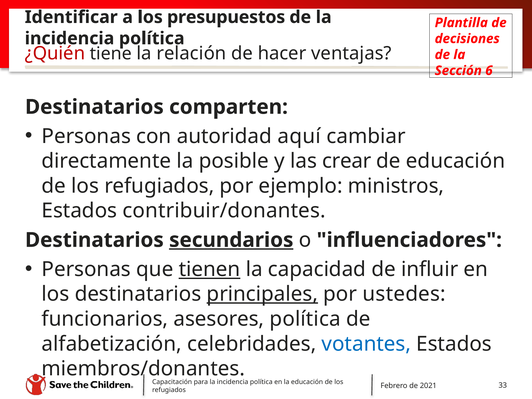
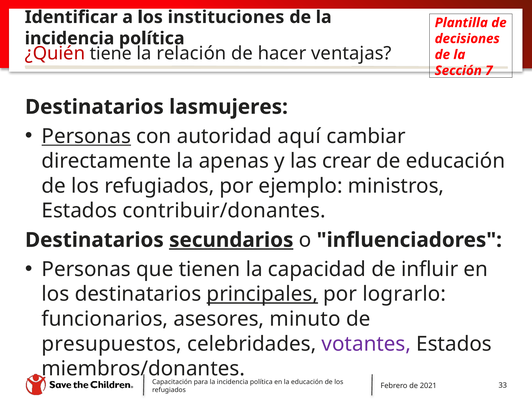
presupuestos: presupuestos -> instituciones (226, 17)
6: 6 -> 7 (489, 71)
comparten: comparten -> lasmujeres (229, 107)
Personas underline: none -> present (86, 136)
posible: posible -> apenas (234, 161)
tienen underline: present -> none (210, 269)
ustedes: ustedes -> lograrlo (404, 294)
asesores política: política -> minuto (305, 319)
alfabetización: alfabetización -> presupuestos (112, 344)
votantes colour: blue -> purple (366, 344)
